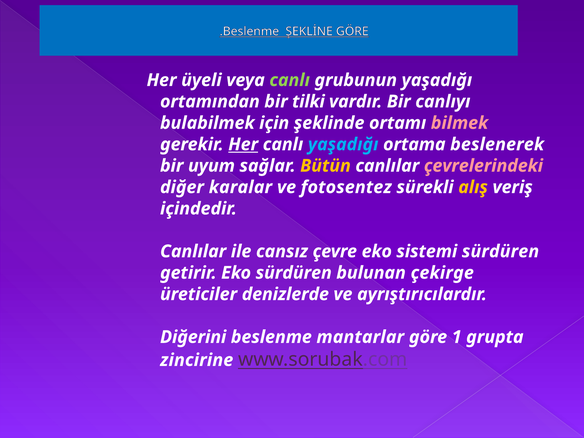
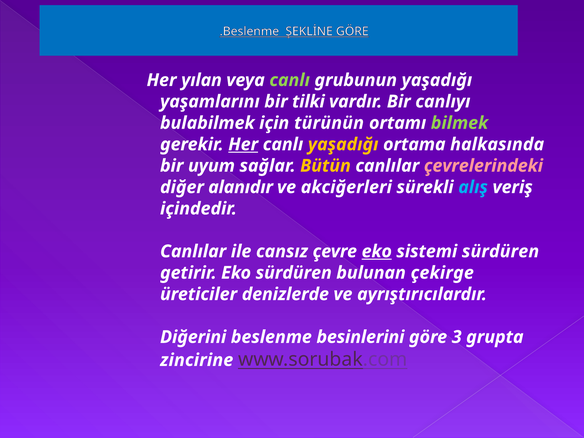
üyeli: üyeli -> yılan (201, 80)
ortamından: ortamından -> yaşamlarını (210, 102)
şeklinde: şeklinde -> türünün (329, 123)
bilmek colour: pink -> light green (460, 123)
yaşadığı colour: light blue -> yellow (343, 144)
beslenerek: beslenerek -> halkasında (497, 144)
karalar: karalar -> alanıdır (241, 187)
fotosentez: fotosentez -> akciğerleri (346, 187)
alış colour: yellow -> light blue (473, 187)
eko underline: none -> present (377, 251)
mantarlar: mantarlar -> besinlerini (360, 337)
1: 1 -> 3 (457, 337)
